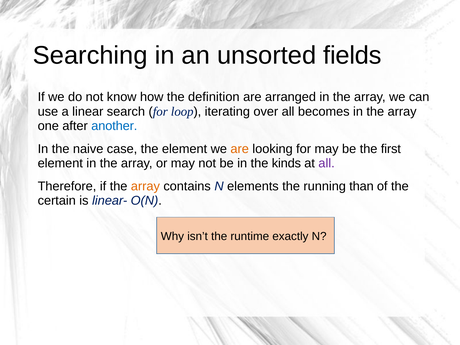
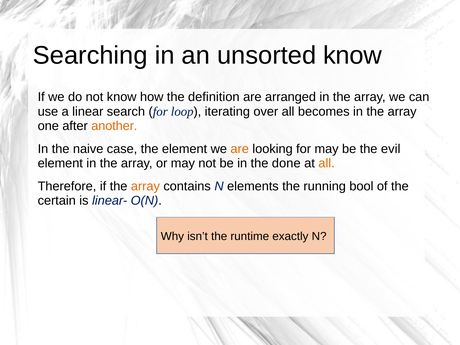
unsorted fields: fields -> know (352, 56)
another colour: blue -> orange (114, 126)
first: first -> evil (391, 149)
kinds: kinds -> done (286, 163)
all colour: purple -> orange (327, 163)
than: than -> bool (361, 186)
